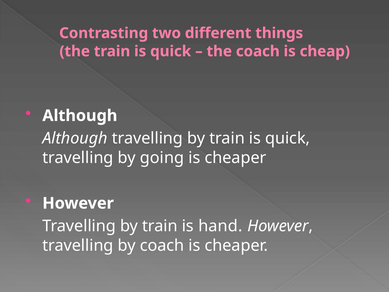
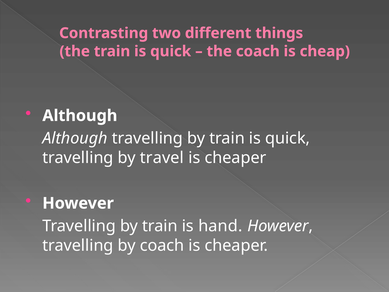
going: going -> travel (162, 158)
